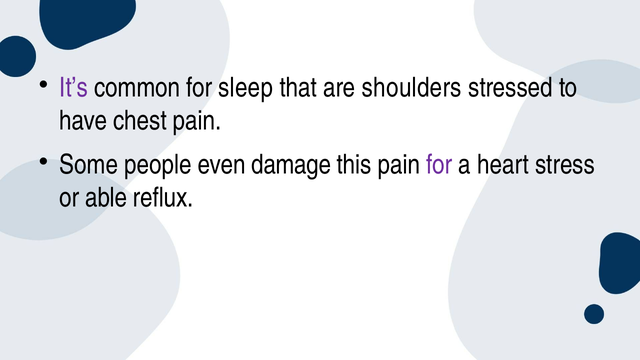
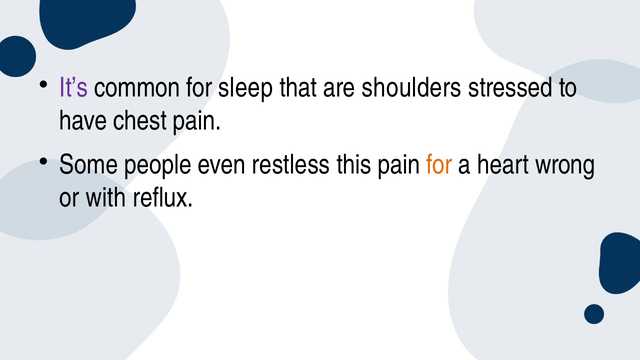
damage: damage -> restless (291, 165)
for colour: purple -> orange (439, 165)
stress: stress -> wrong (565, 165)
able: able -> with (106, 198)
